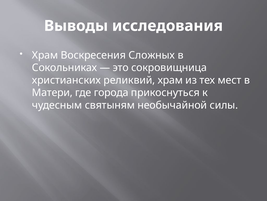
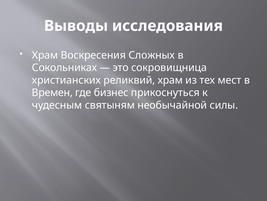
Матери: Матери -> Времен (52, 92)
города: города -> бизнес (111, 92)
